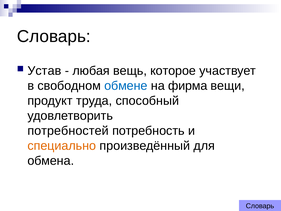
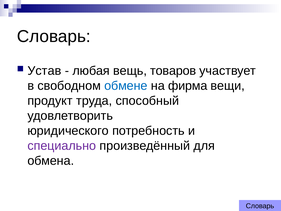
которое: которое -> товаров (173, 71)
потребностей: потребностей -> юридического (68, 131)
специально colour: orange -> purple (62, 146)
